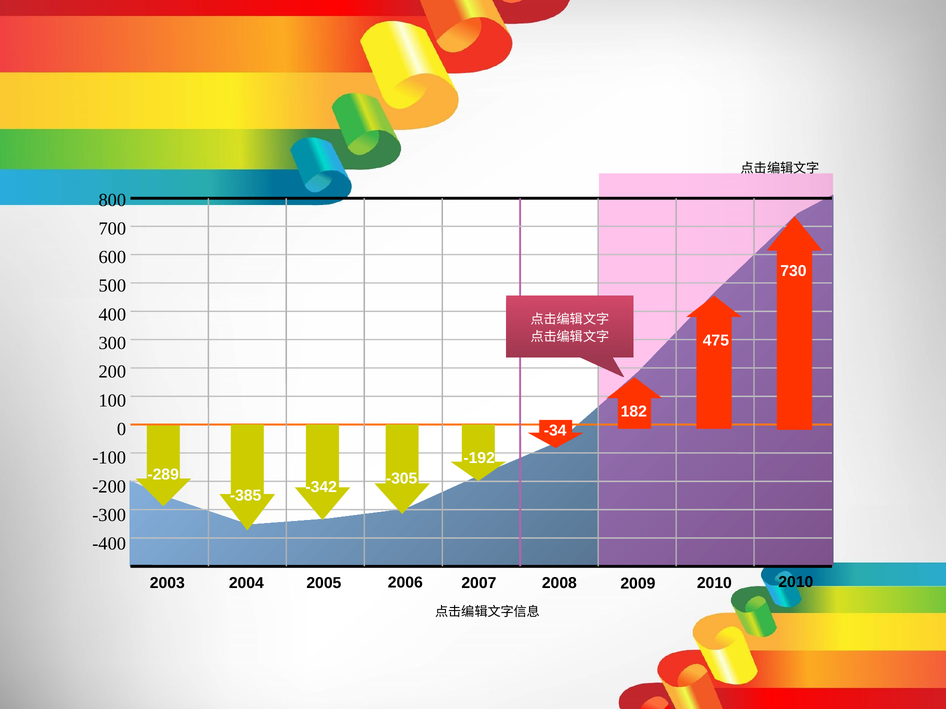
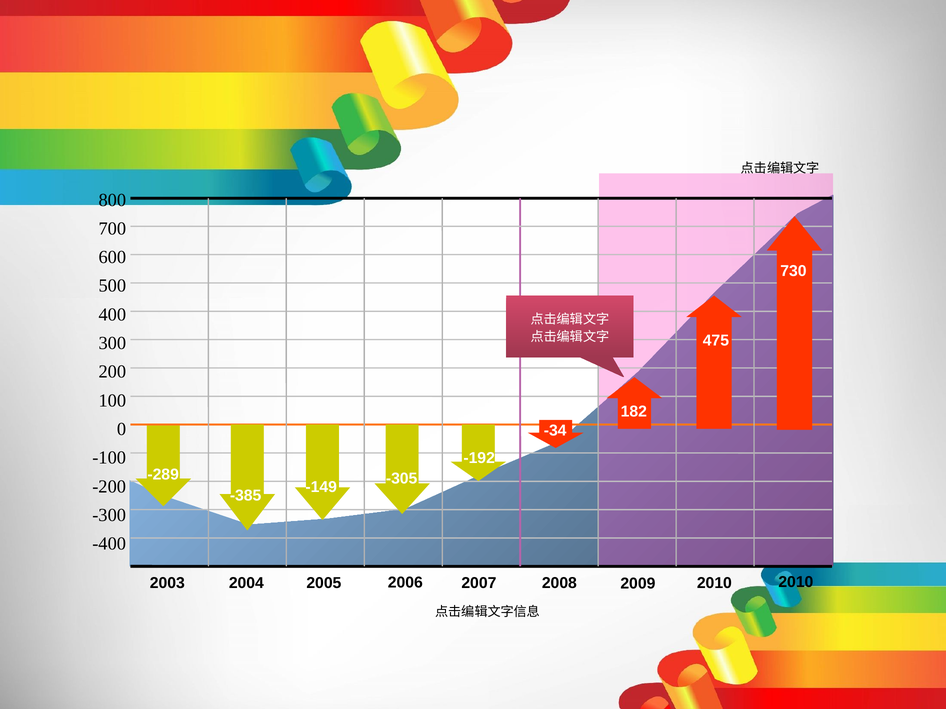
-342: -342 -> -149 (321, 487)
